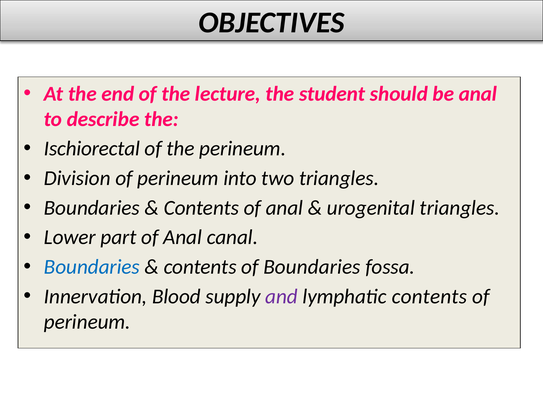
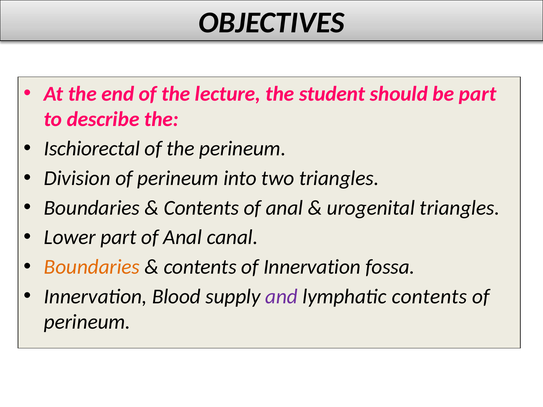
be anal: anal -> part (478, 94)
Boundaries colour: blue -> orange (92, 267)
of Boundaries: Boundaries -> Innervation (312, 267)
